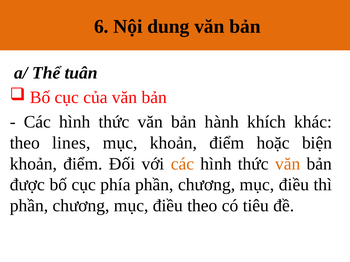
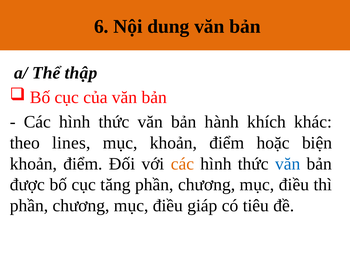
tuân: tuân -> thập (81, 73)
văn colour: orange -> blue (288, 164)
phía: phía -> tăng (115, 185)
điều theo: theo -> giáp (202, 206)
